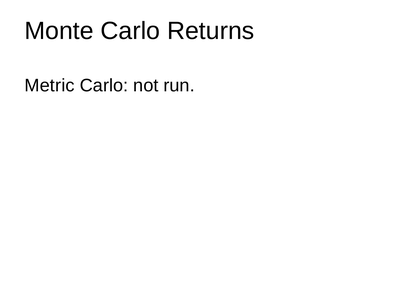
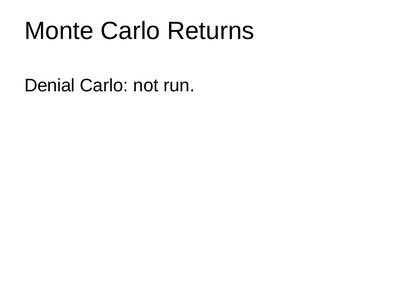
Metric: Metric -> Denial (50, 86)
